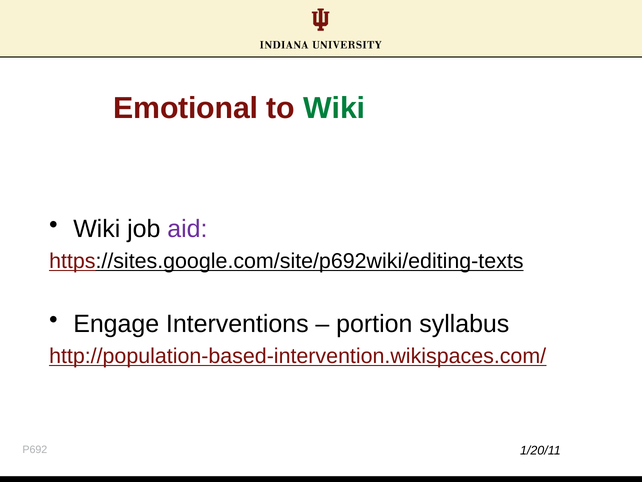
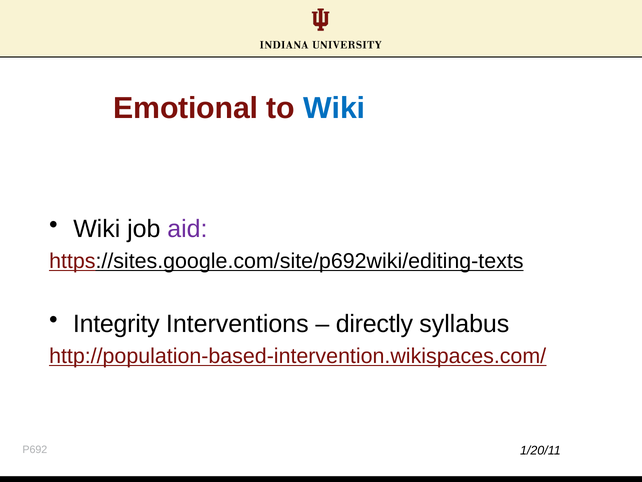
Wiki colour: green -> blue (334, 108)
Engage: Engage -> Integrity (116, 324)
portion: portion -> directly (374, 324)
